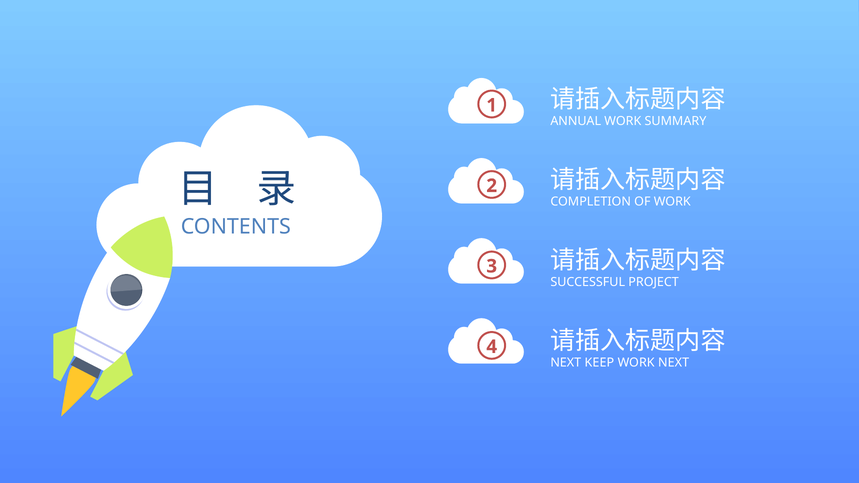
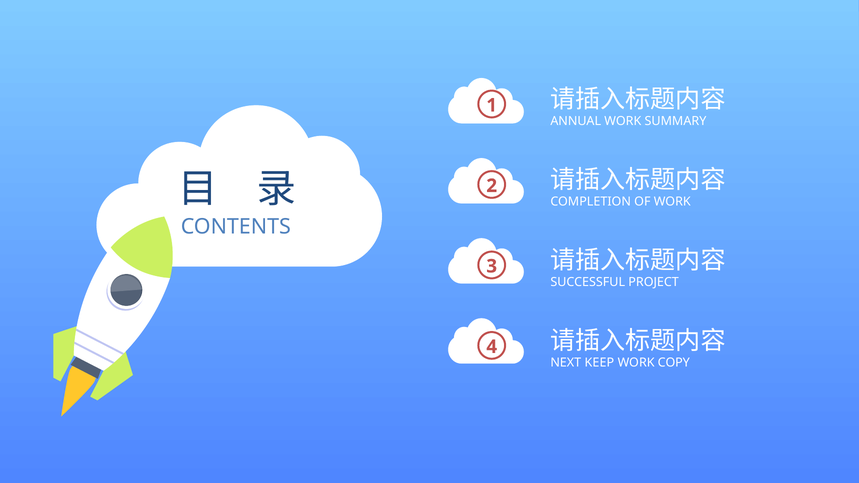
WORK NEXT: NEXT -> COPY (674, 363)
